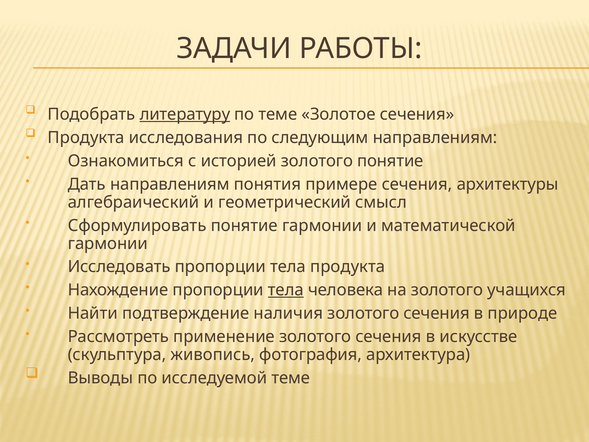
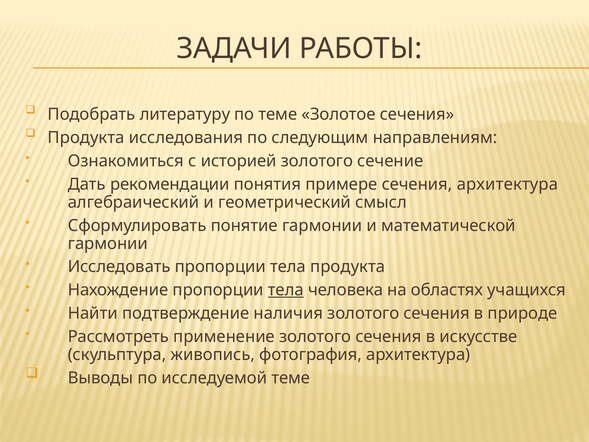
литературу underline: present -> none (185, 114)
золотого понятие: понятие -> сечение (390, 161)
Дать направлениям: направлениям -> рекомендации (170, 184)
сечения архитектуры: архитектуры -> архитектура (507, 184)
на золотого: золотого -> областях (447, 290)
